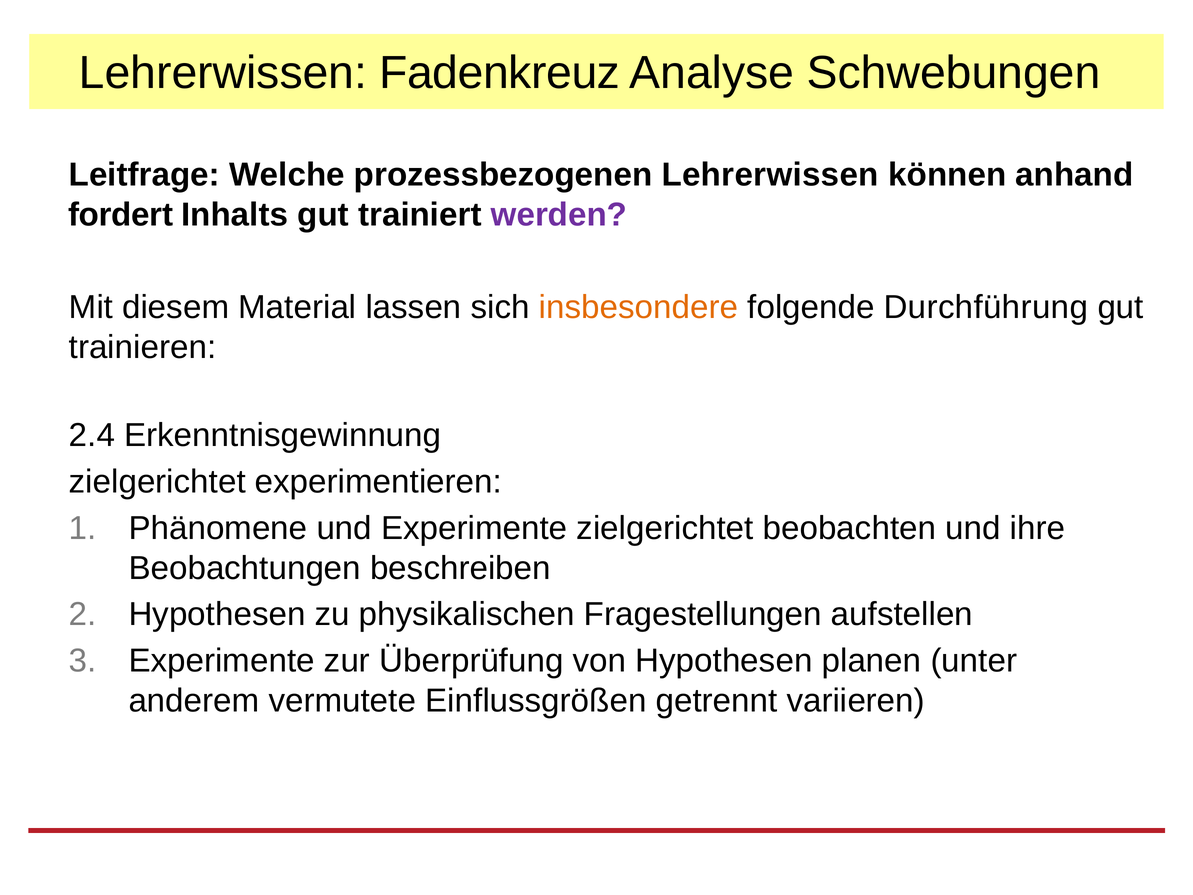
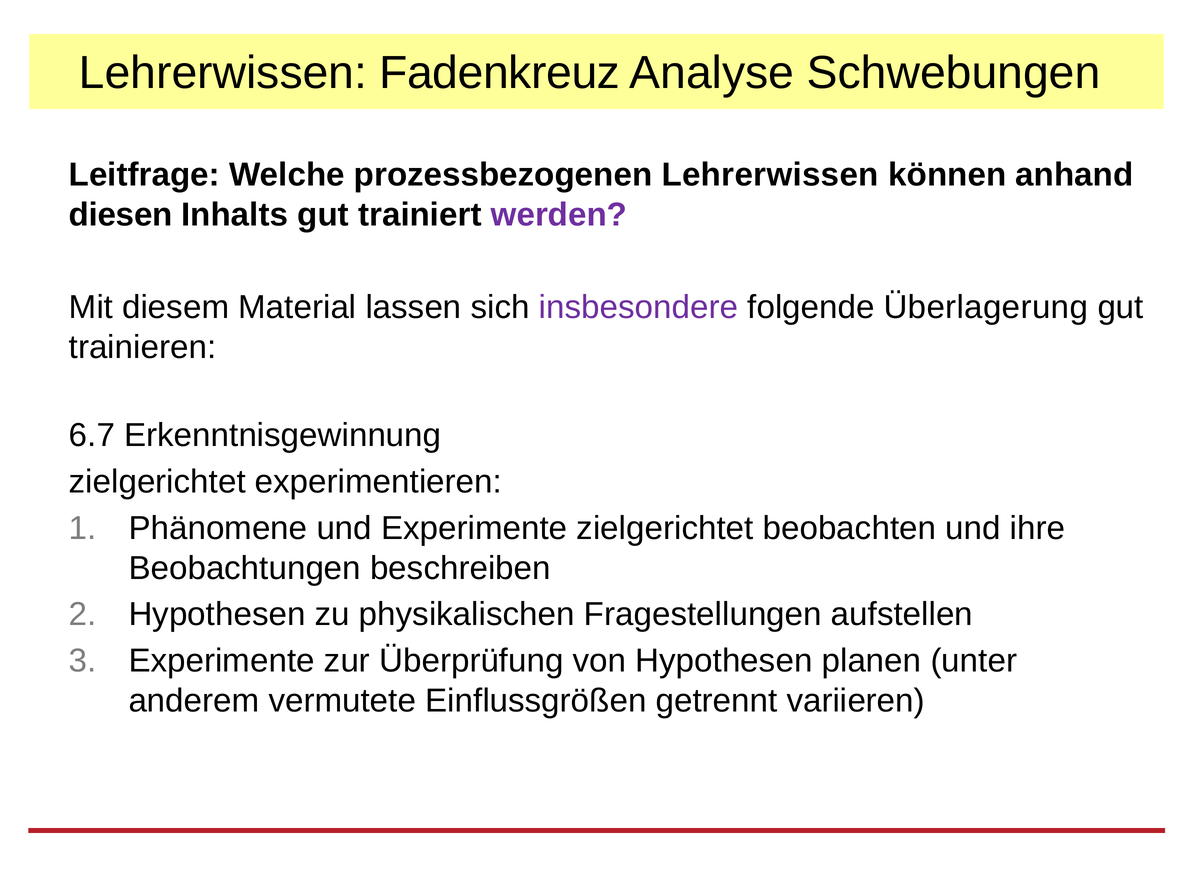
fordert: fordert -> diesen (121, 215)
insbesondere colour: orange -> purple (638, 307)
Durchführung: Durchführung -> Überlagerung (986, 307)
2.4: 2.4 -> 6.7 (92, 435)
